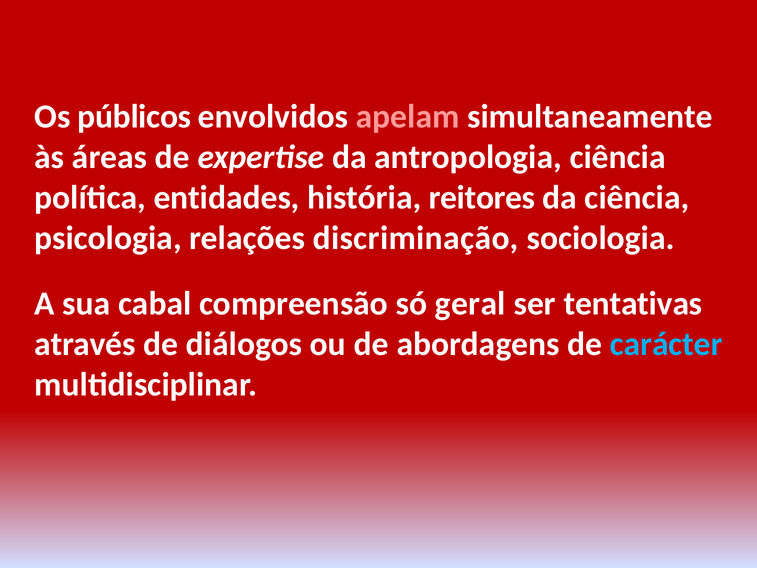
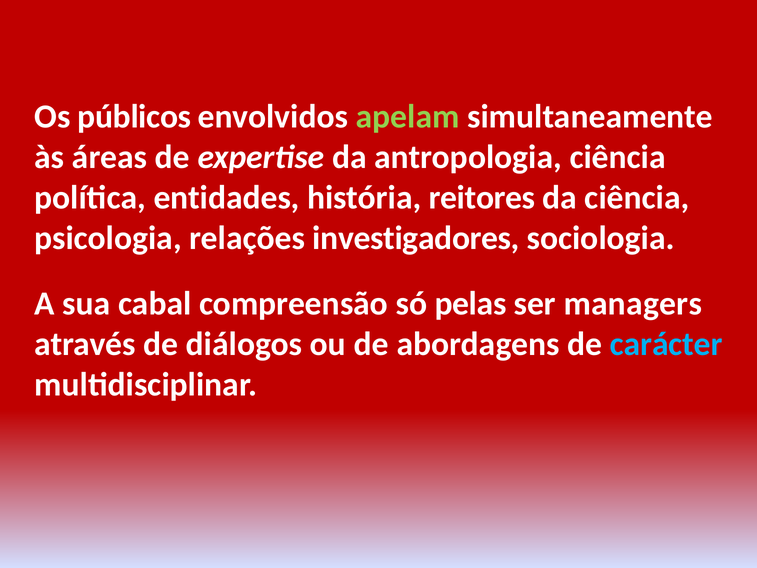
apelam colour: pink -> light green (408, 117)
discriminação: discriminação -> investigadores (416, 238)
geral: geral -> pelas (471, 303)
tentativas: tentativas -> managers (633, 303)
